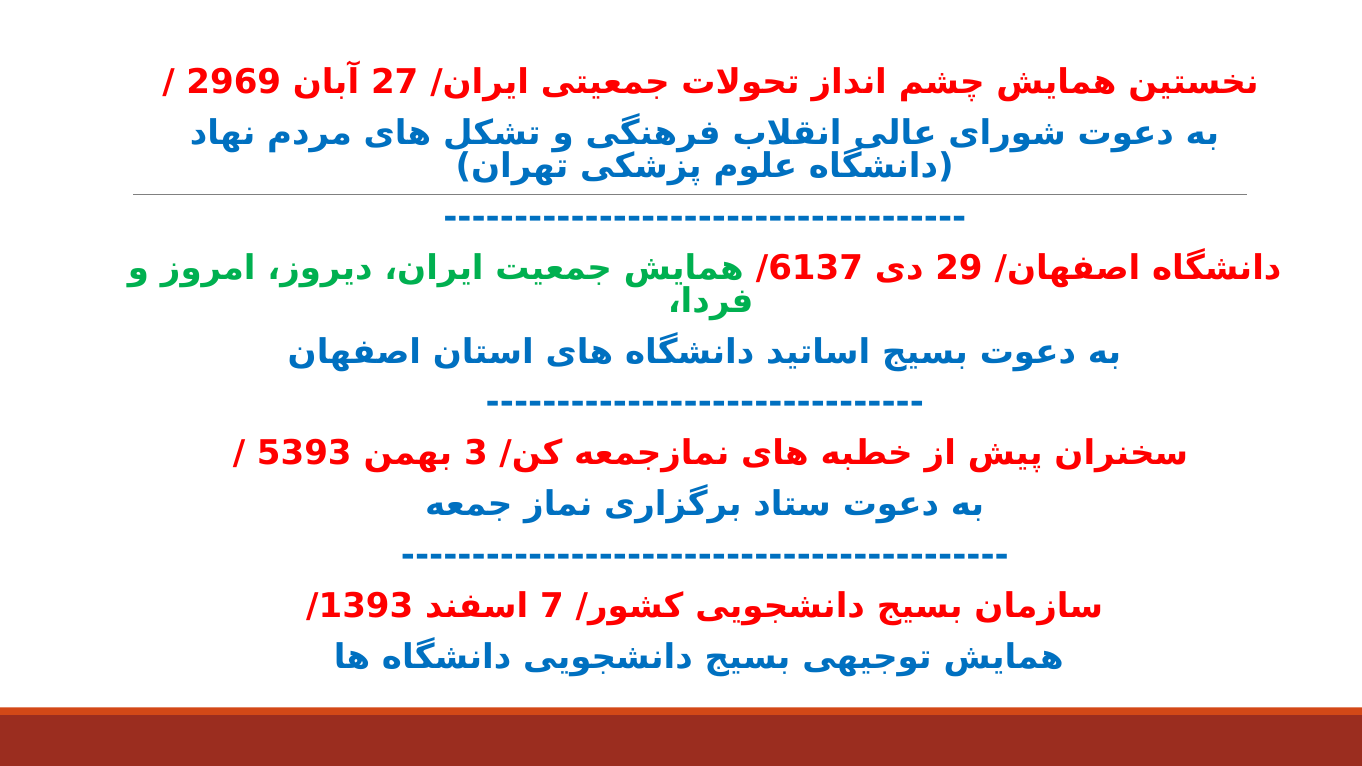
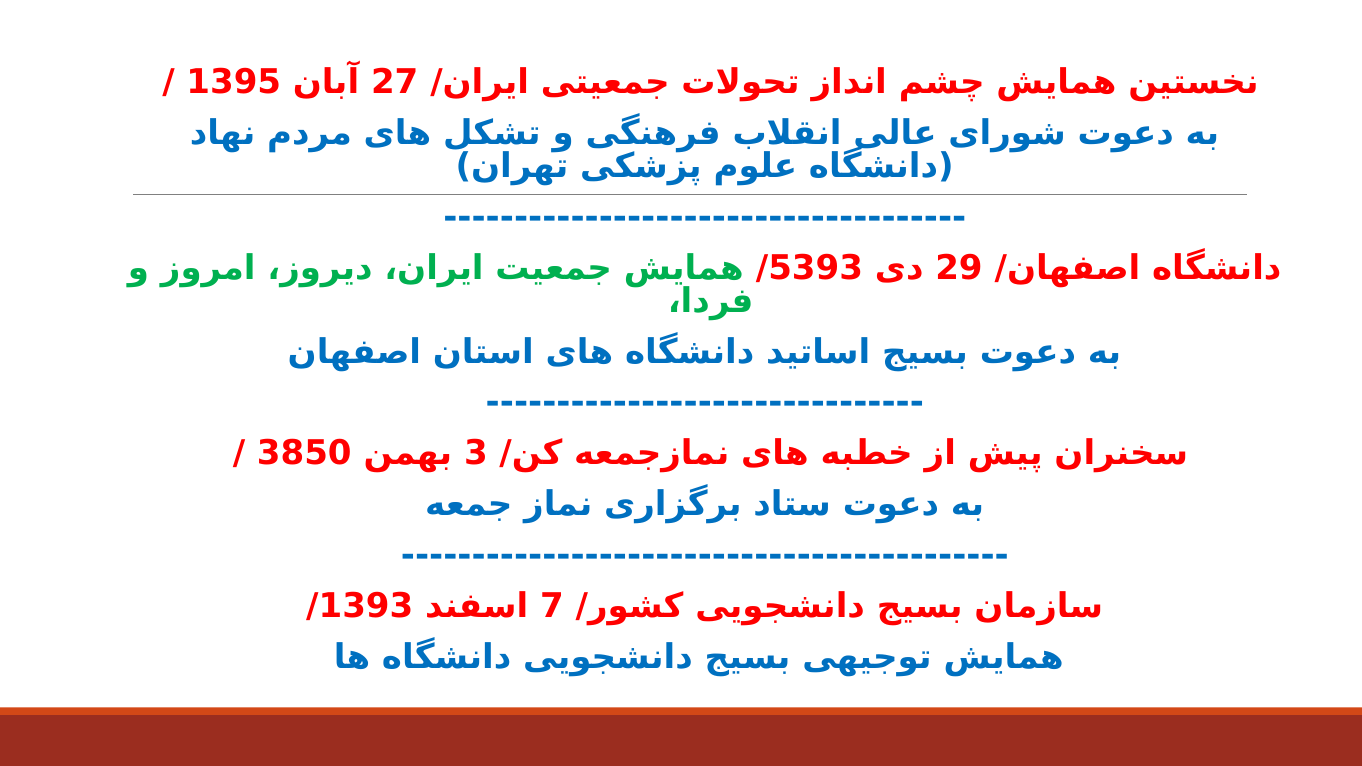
2969: 2969 -> 1395 (234, 82)
6137: 6137 -> 5393 (816, 268)
5393: 5393 -> 3850 (304, 454)
